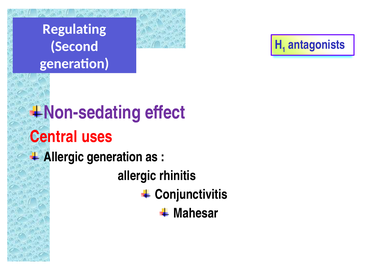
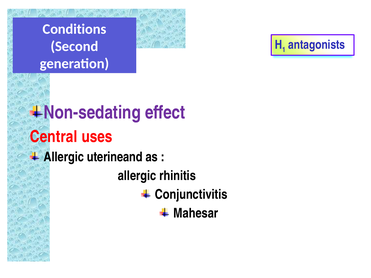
Regulating: Regulating -> Conditions (75, 29)
Allergic generation: generation -> uterineand (115, 157)
